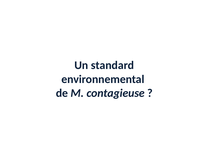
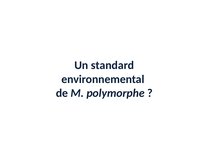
contagieuse: contagieuse -> polymorphe (116, 93)
